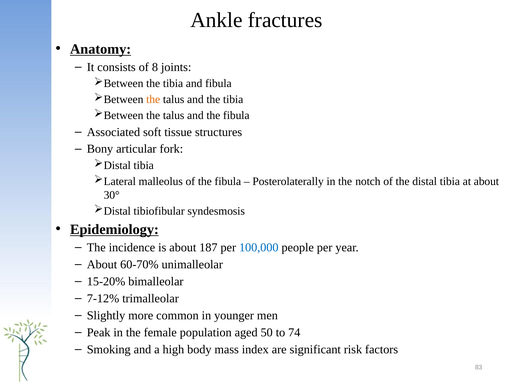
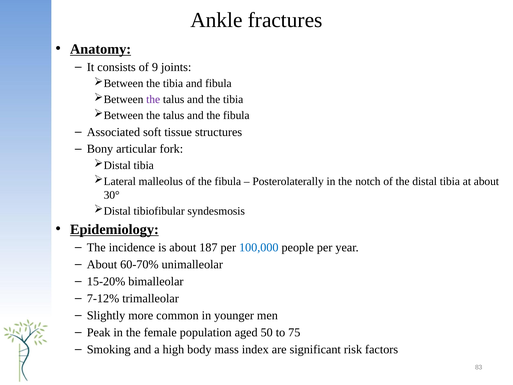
8: 8 -> 9 (155, 67)
the colour: orange -> purple (153, 99)
74: 74 -> 75 (294, 332)
